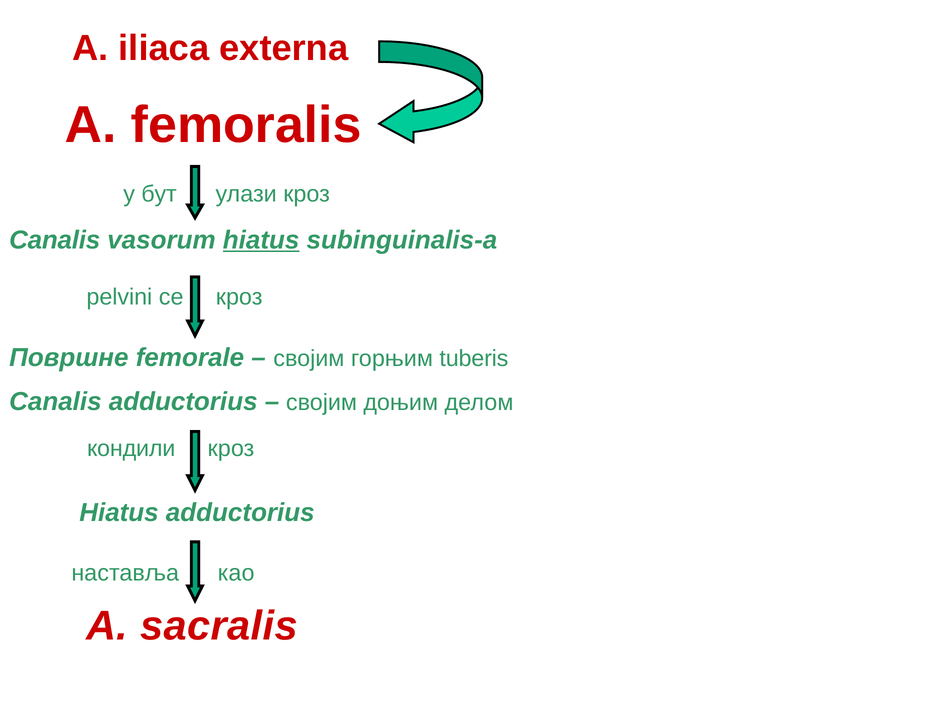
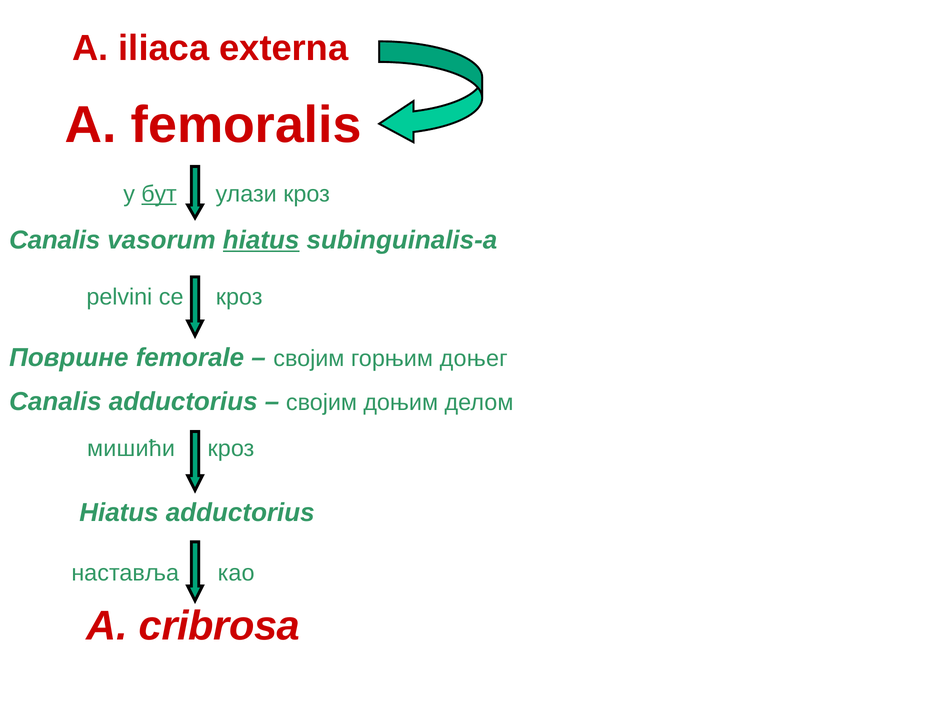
бут underline: none -> present (159, 194)
tuberis: tuberis -> дoњег (474, 359)
кондили: кондили -> мишићи (131, 449)
sacralis: sacralis -> cribrosa (219, 626)
